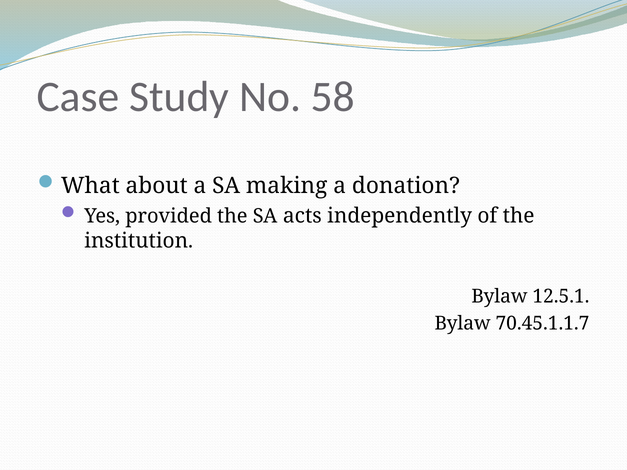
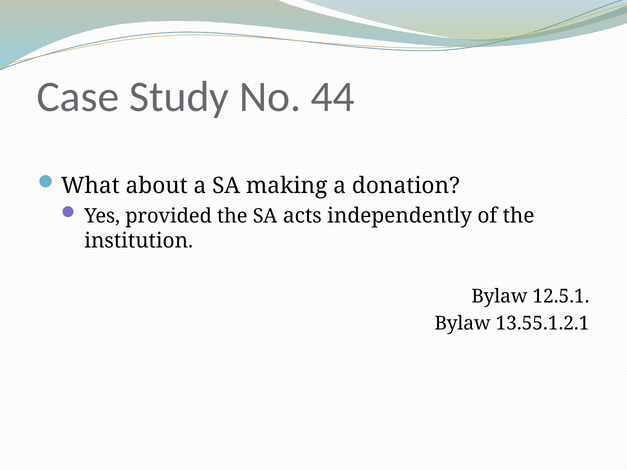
58: 58 -> 44 (333, 97)
70.45.1.1.7: 70.45.1.1.7 -> 13.55.1.2.1 (542, 324)
